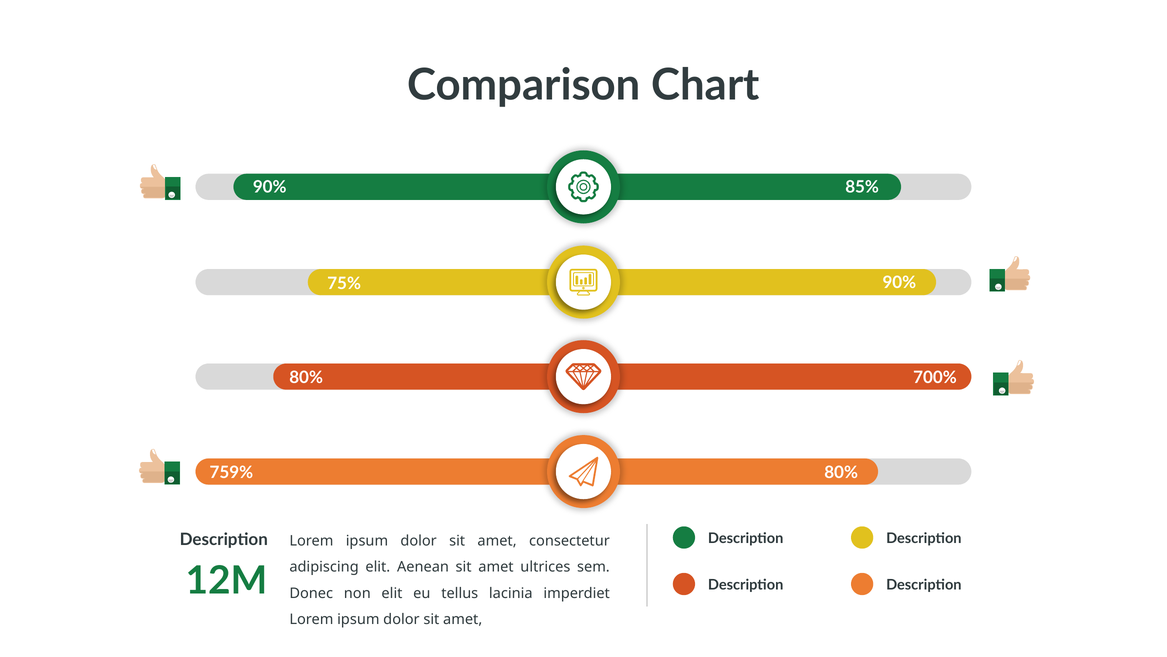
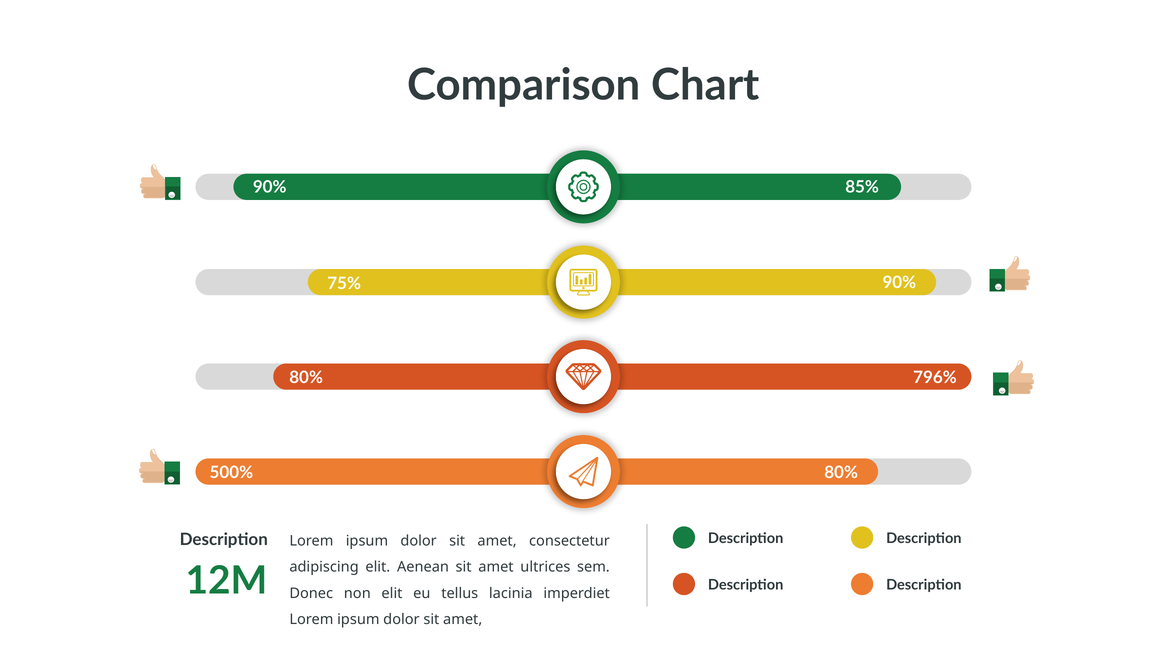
700%: 700% -> 796% (935, 377)
759%: 759% -> 500% (231, 472)
